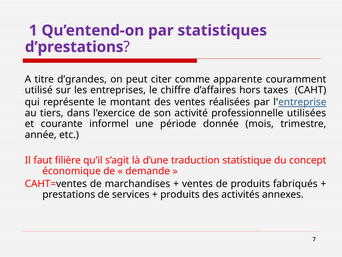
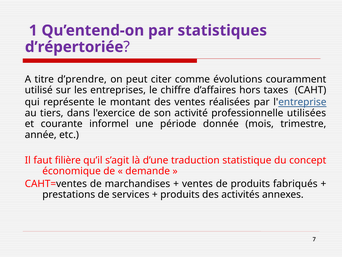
d’prestations: d’prestations -> d’répertoriée (74, 47)
d’grandes: d’grandes -> d’prendre (82, 79)
apparente: apparente -> évolutions (238, 79)
